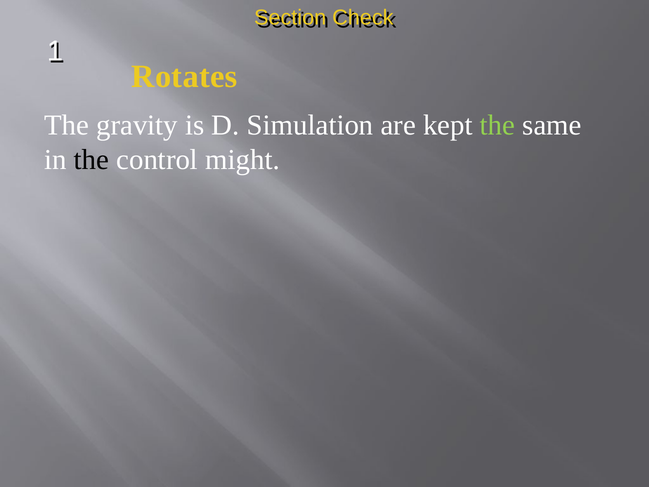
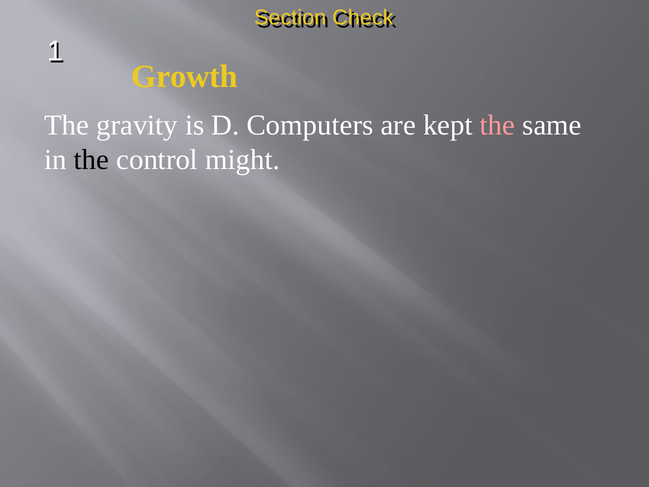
Rotates: Rotates -> Growth (185, 76)
Simulation: Simulation -> Computers (310, 125)
the colour: light green -> pink (497, 125)
